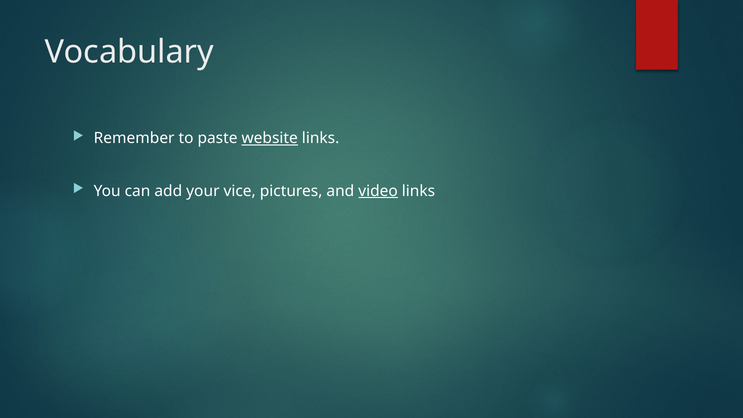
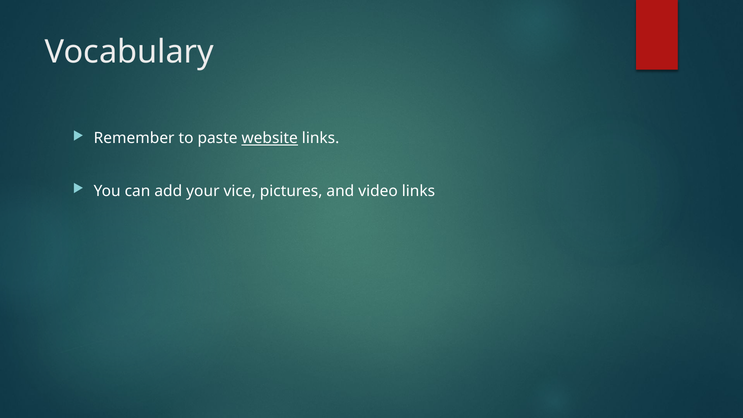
video underline: present -> none (378, 191)
